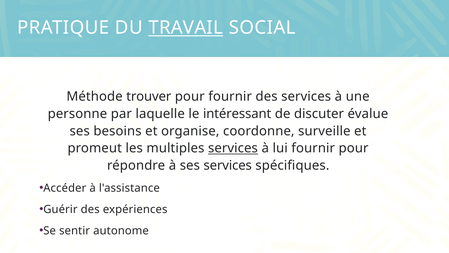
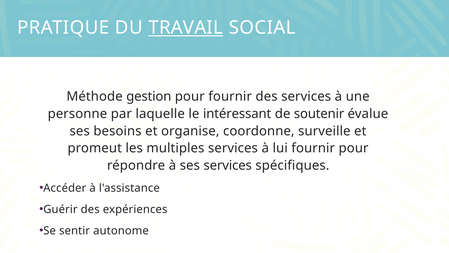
trouver: trouver -> gestion (149, 96)
discuter: discuter -> soutenir (319, 113)
services underline: present -> none (233, 148)
